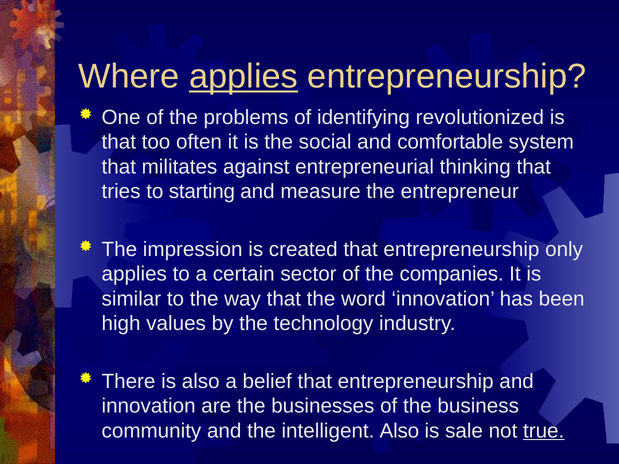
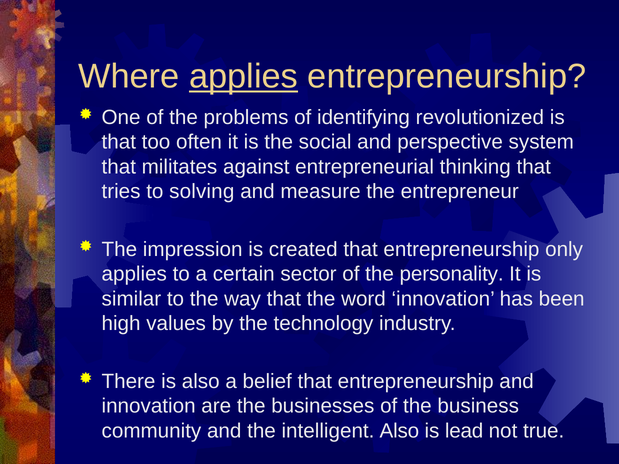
comfortable: comfortable -> perspective (450, 142)
starting: starting -> solving (202, 192)
companies: companies -> personality (452, 274)
sale: sale -> lead (464, 431)
true underline: present -> none (544, 431)
